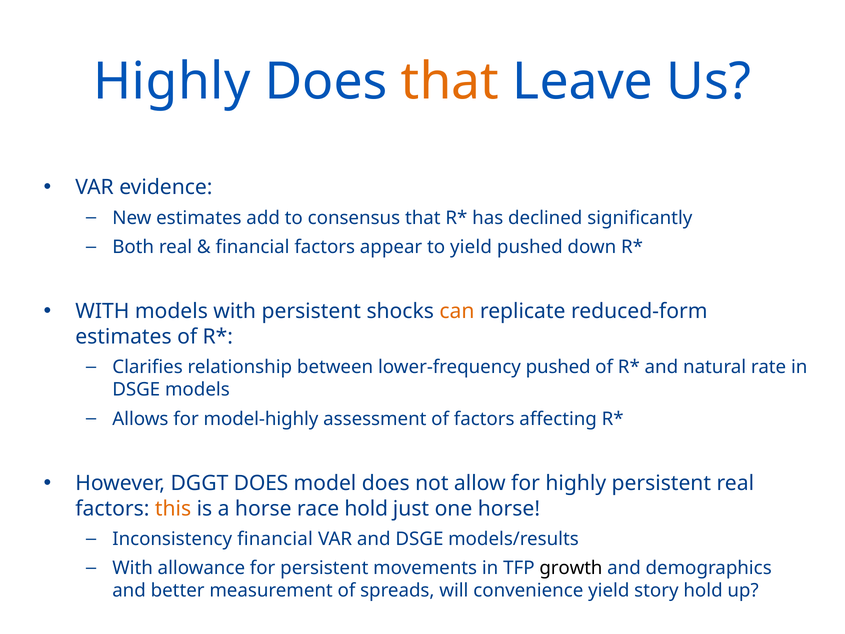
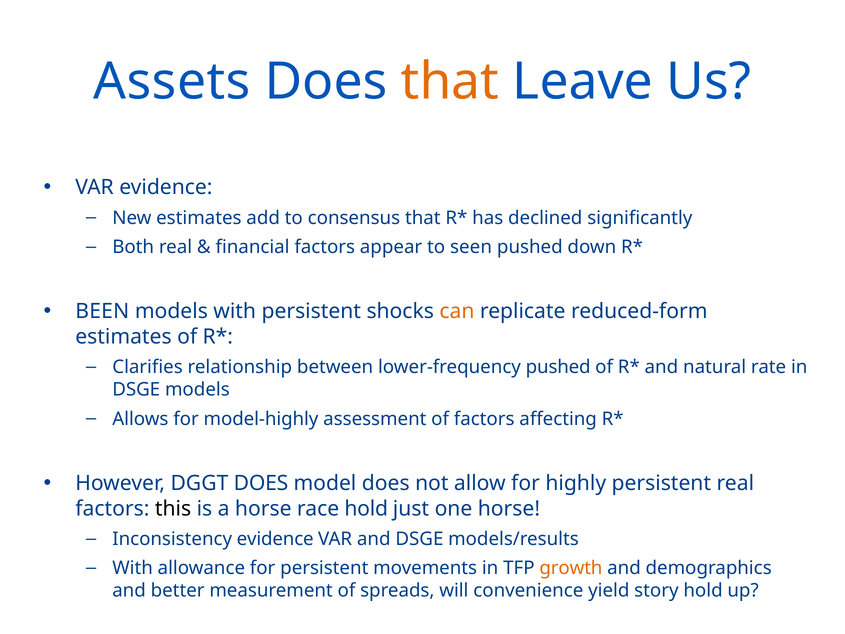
Highly: Highly -> Assets (172, 82)
to yield: yield -> seen (471, 247)
WITH: WITH -> BEEN (102, 311)
this colour: orange -> black (173, 509)
Inconsistency financial: financial -> evidence (275, 539)
growth colour: black -> orange (571, 568)
